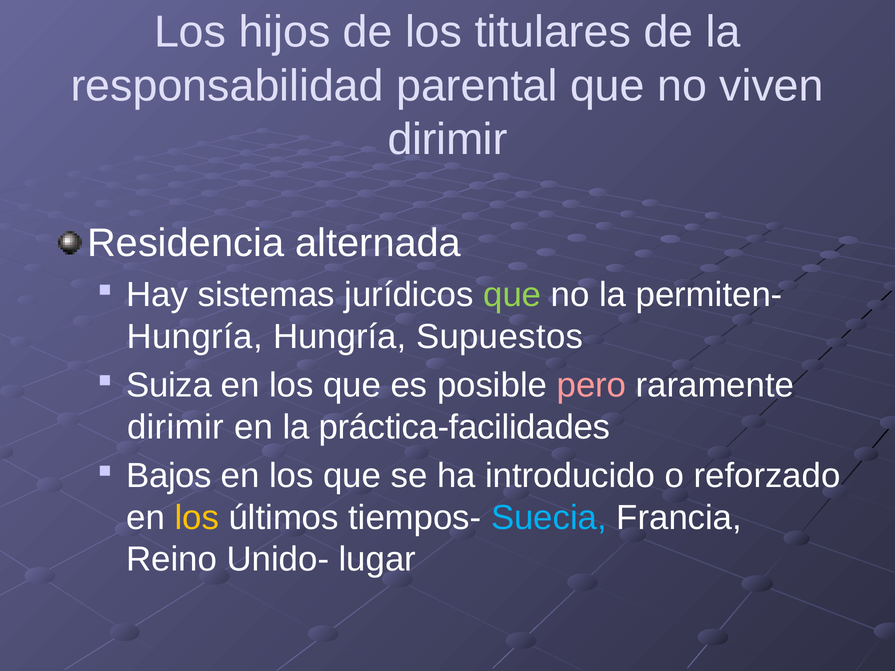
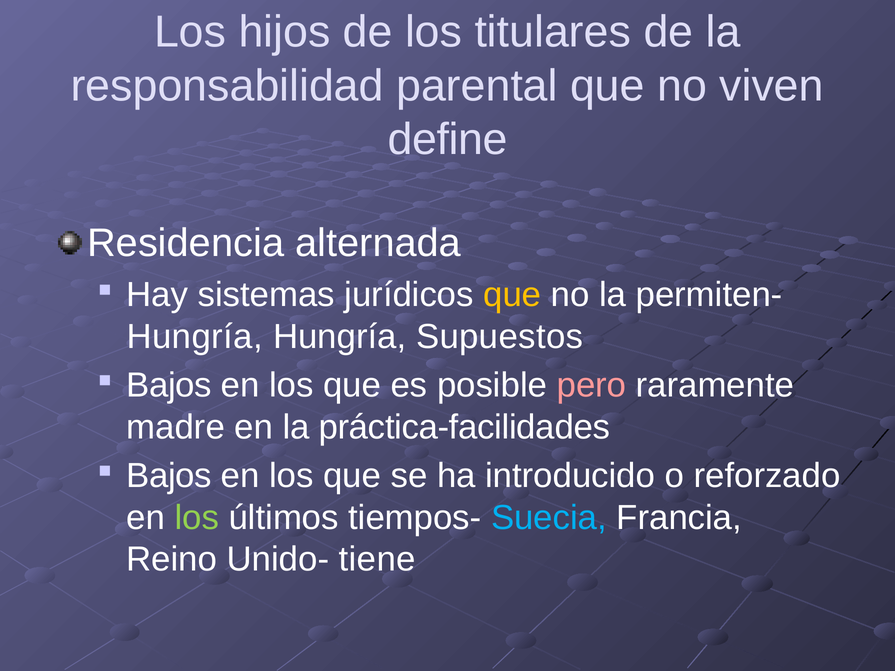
dirimir: dirimir -> define (448, 140)
que colour: light green -> yellow (512, 295)
Suiza: Suiza -> Bajos (169, 385)
dirimir: dirimir -> madre (176, 427)
los colour: yellow -> light green (197, 518)
lugar: lugar -> tiene (377, 560)
